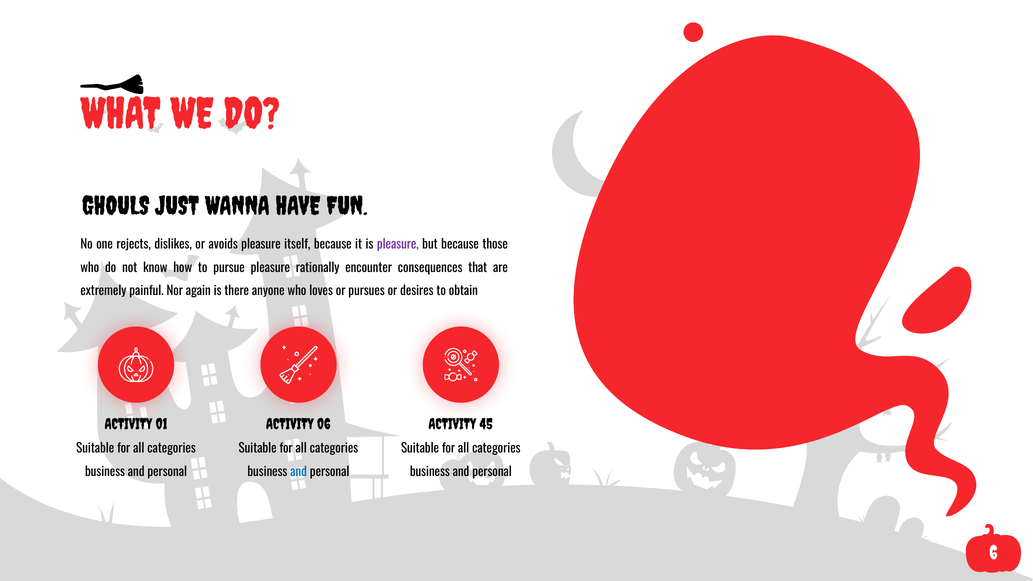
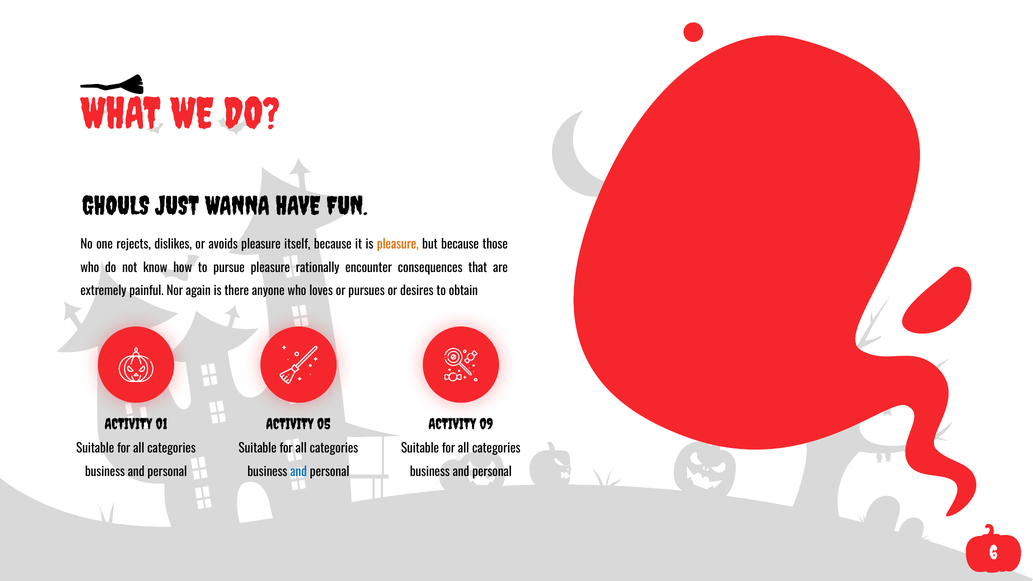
pleasure colour: purple -> orange (398, 245)
06: 06 -> 05 (324, 424)
45: 45 -> 09 (486, 424)
